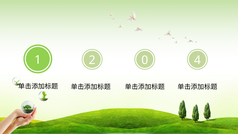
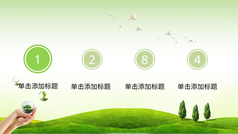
0: 0 -> 8 (145, 60)
